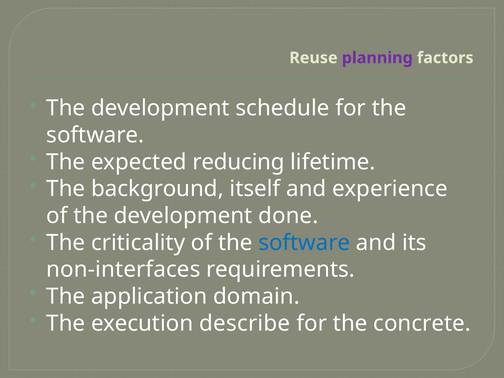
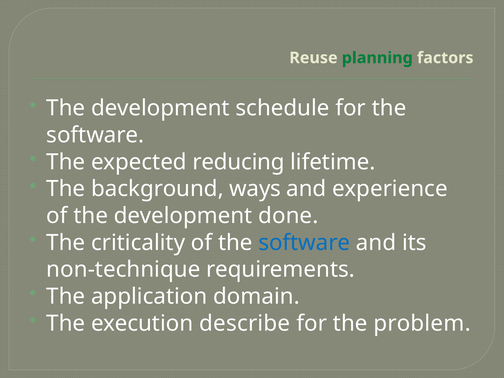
planning colour: purple -> green (377, 58)
itself: itself -> ways (255, 189)
non-interfaces: non-interfaces -> non-technique (123, 270)
concrete: concrete -> problem (422, 323)
